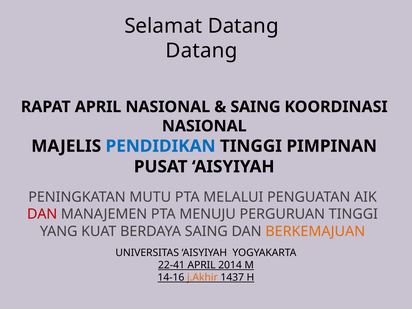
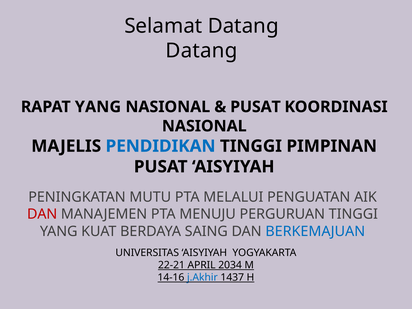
RAPAT APRIL: APRIL -> YANG (98, 107)
SAING: SAING -> PUSAT (255, 107)
BERKEMAJUAN colour: orange -> blue (315, 231)
22-41: 22-41 -> 22-21 (171, 265)
2014: 2014 -> 2034 (230, 265)
j.Akhir colour: orange -> blue (202, 277)
